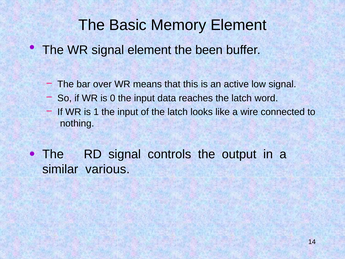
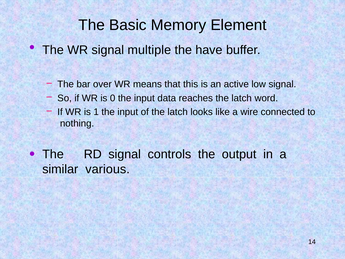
signal element: element -> multiple (149, 50)
been: been -> have (209, 50)
